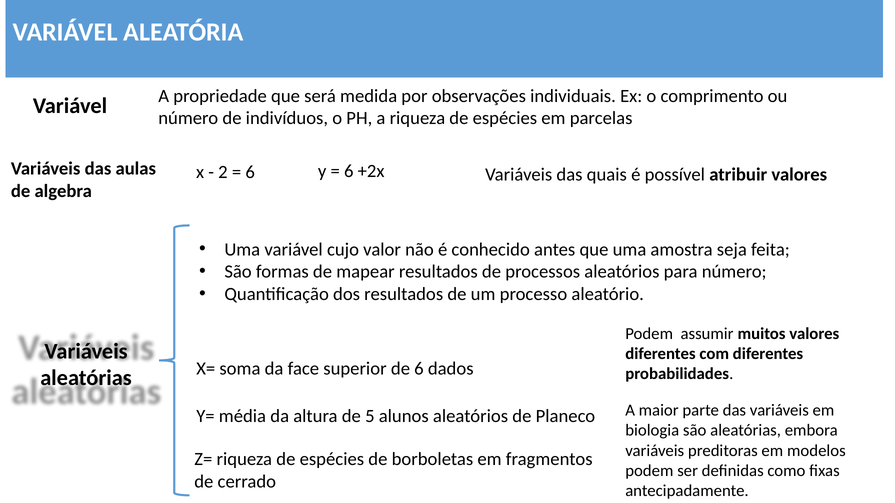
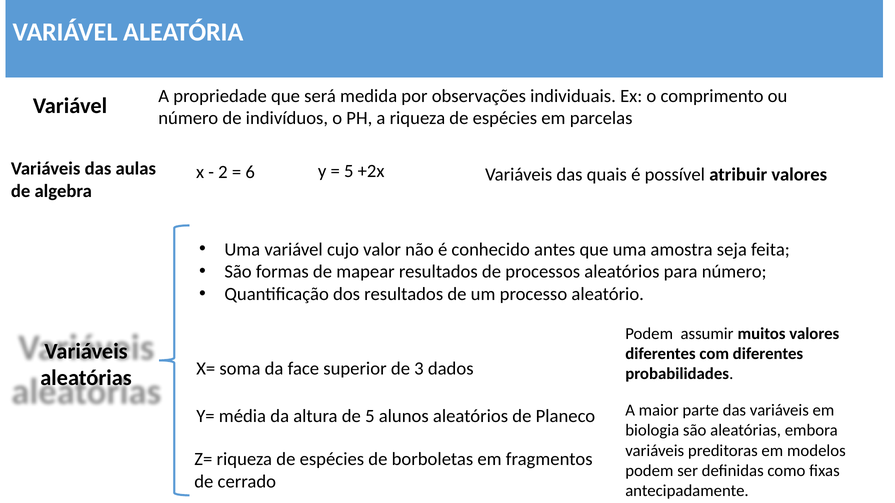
6: 6 -> 5 (349, 171)
de 6: 6 -> 3 (419, 369)
